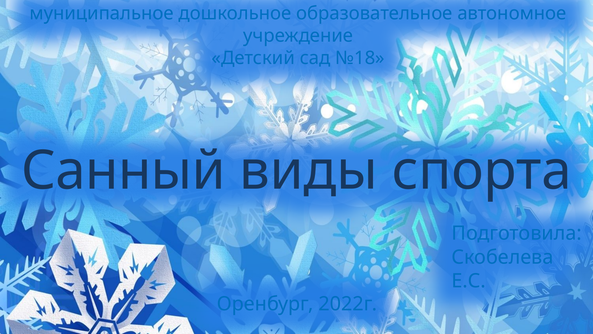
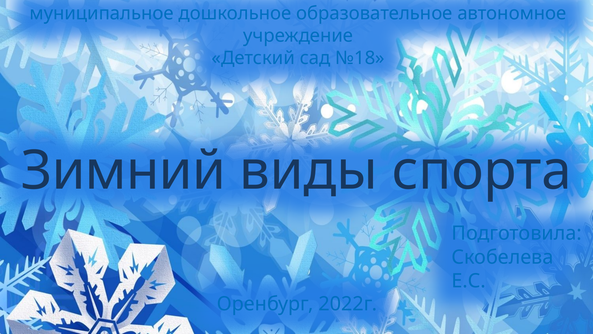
Санный: Санный -> Зимний (123, 171)
